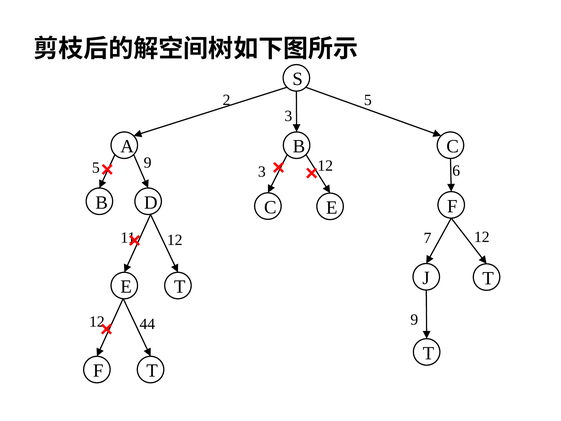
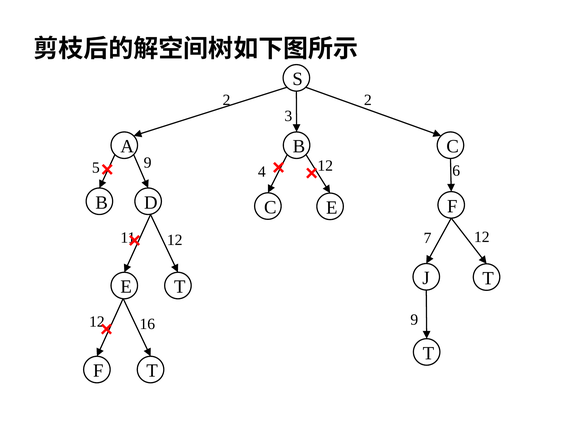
2 5: 5 -> 2 (368, 100)
3: 3 -> 4 (262, 172)
44: 44 -> 16 (147, 324)
